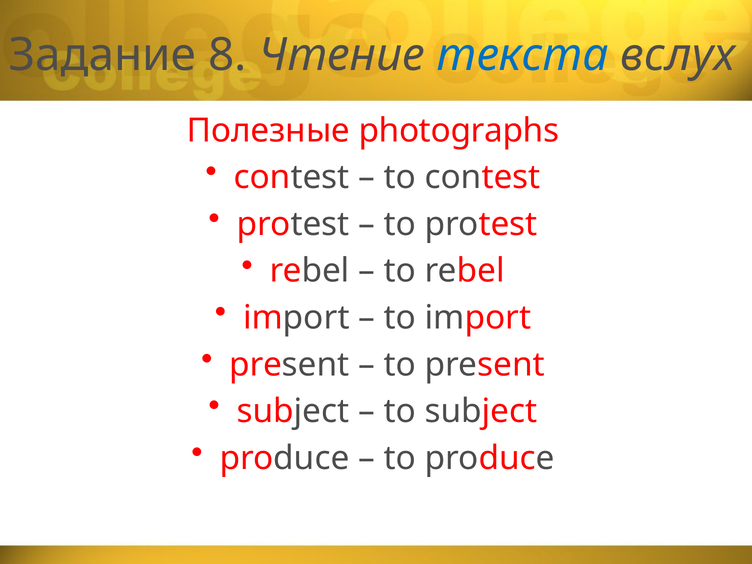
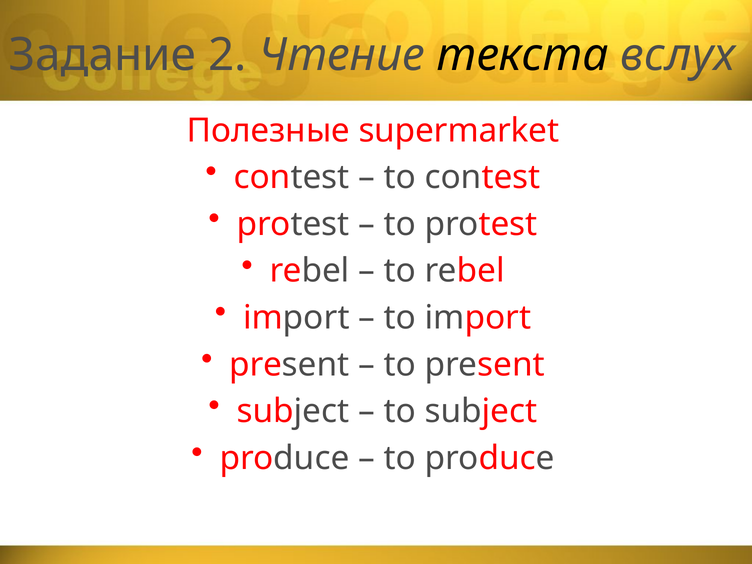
8: 8 -> 2 (227, 55)
текста colour: blue -> black (523, 55)
photographs: photographs -> supermarket (459, 130)
